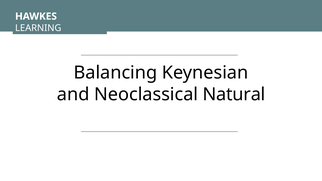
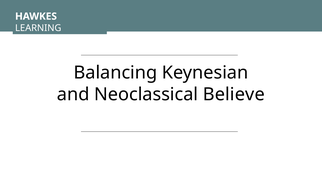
Natural: Natural -> Believe (234, 94)
